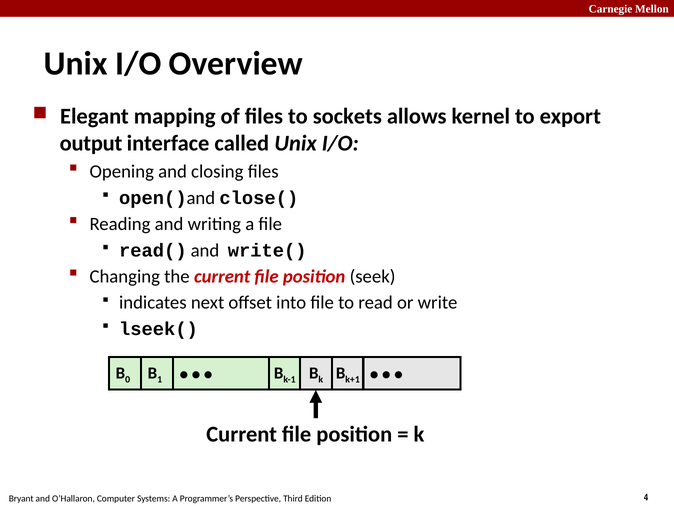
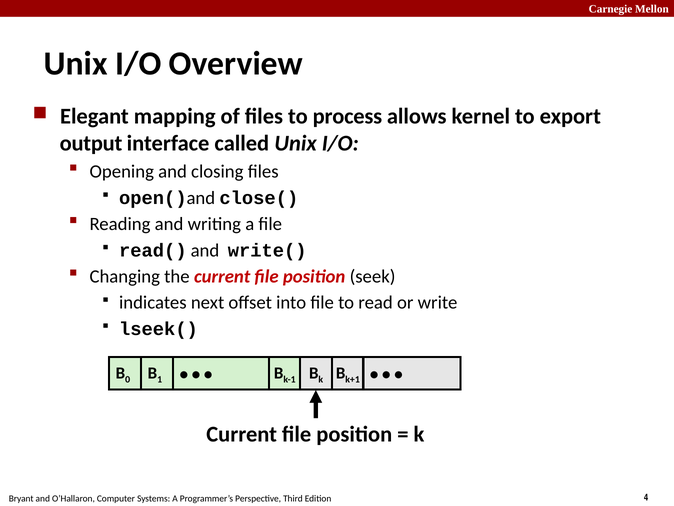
sockets: sockets -> process (347, 116)
